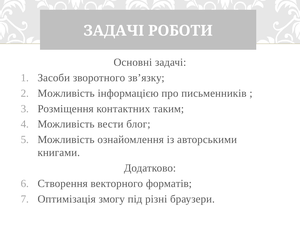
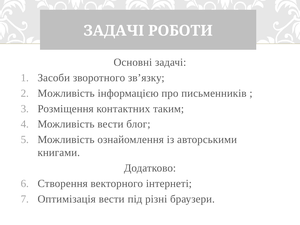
форматів: форматів -> інтернеті (169, 184)
Оптимізація змогу: змогу -> вести (112, 199)
